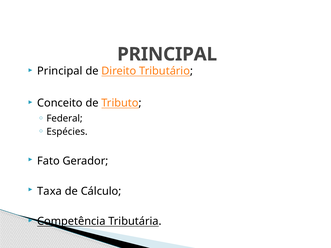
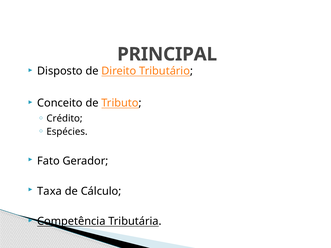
Principal: Principal -> Disposto (60, 71)
Federal: Federal -> Crédito (64, 119)
